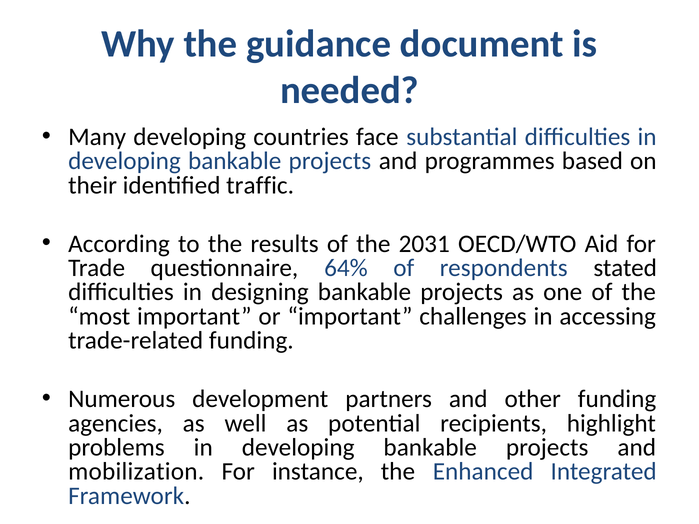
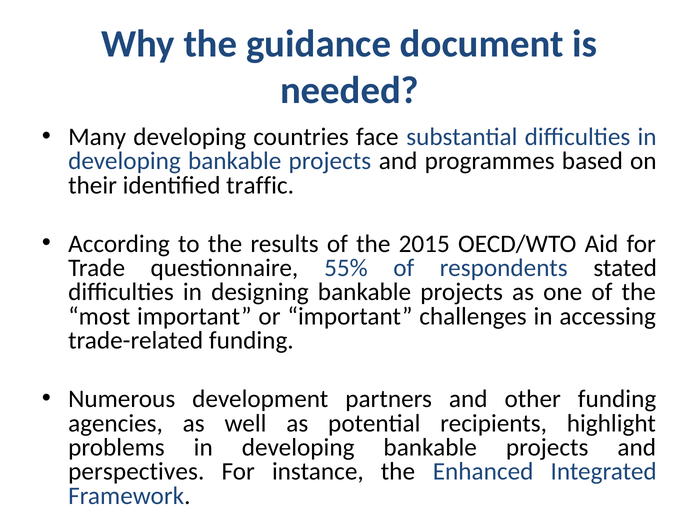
2031: 2031 -> 2015 (424, 244)
64%: 64% -> 55% (346, 268)
mobilization: mobilization -> perspectives (136, 472)
